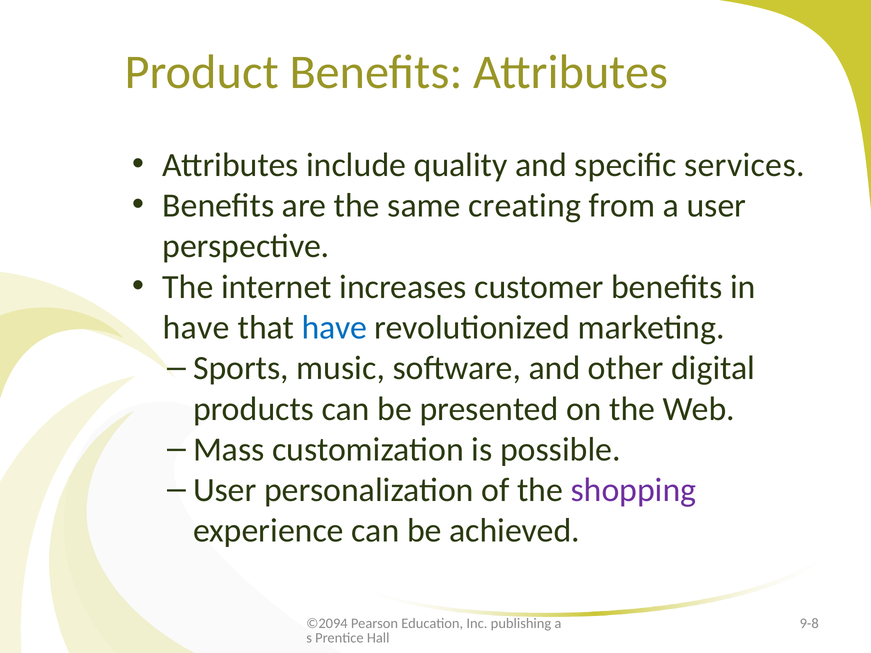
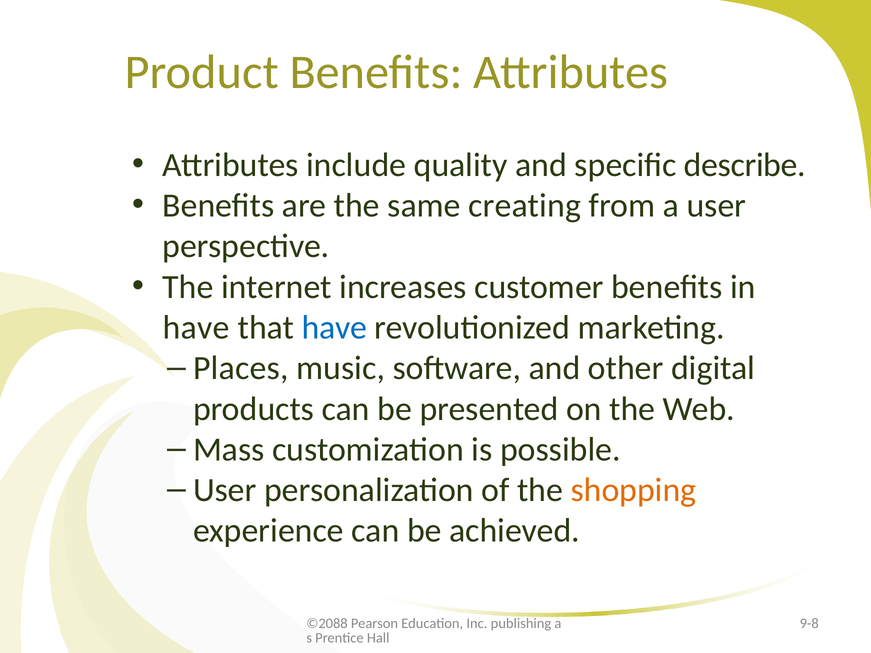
services: services -> describe (745, 165)
Sports: Sports -> Places (241, 368)
shopping colour: purple -> orange (633, 490)
©2094: ©2094 -> ©2088 (327, 624)
